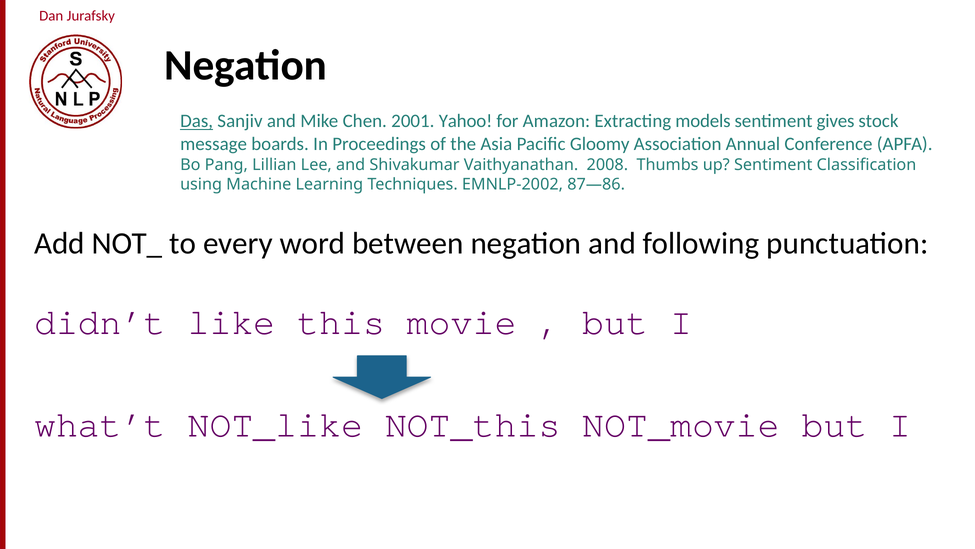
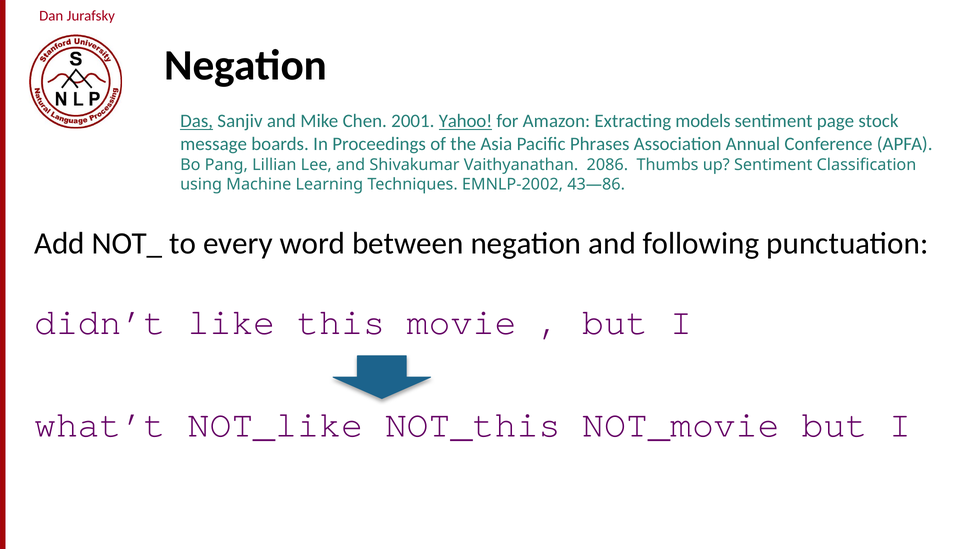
Yahoo underline: none -> present (466, 121)
gives: gives -> page (835, 121)
Gloomy: Gloomy -> Phrases (600, 144)
2008: 2008 -> 2086 (607, 165)
87—86: 87—86 -> 43—86 (596, 184)
